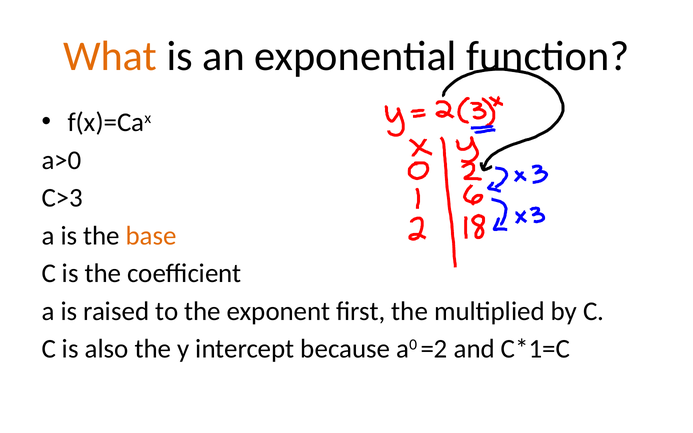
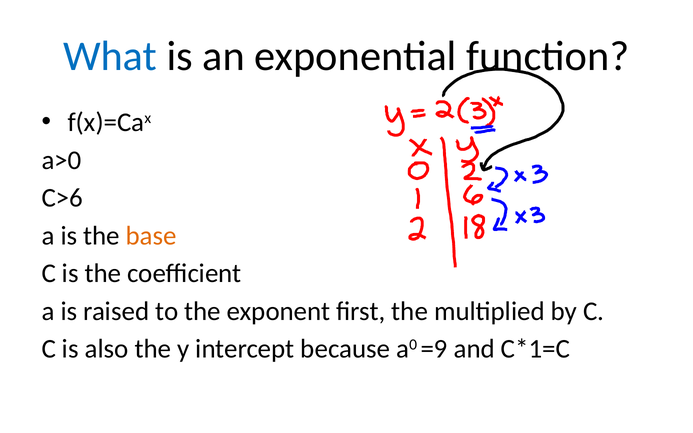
What colour: orange -> blue (110, 56)
C>3: C>3 -> C>6 (62, 198)
=2: =2 -> =9 (434, 349)
